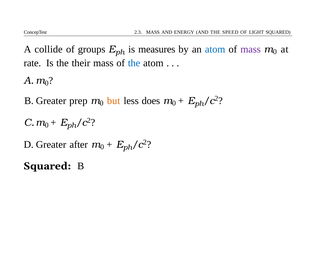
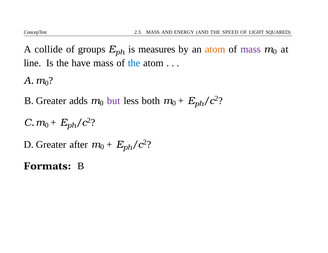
atom colour: blue -> orange (215, 49)
rate: rate -> line (32, 63)
their: their -> have (81, 63)
prep: prep -> adds (78, 101)
but colour: orange -> purple (114, 101)
does: does -> both (151, 101)
Squared: Squared -> Formats (47, 166)
